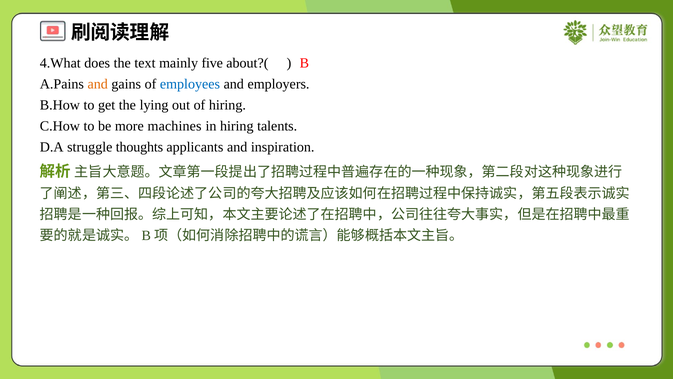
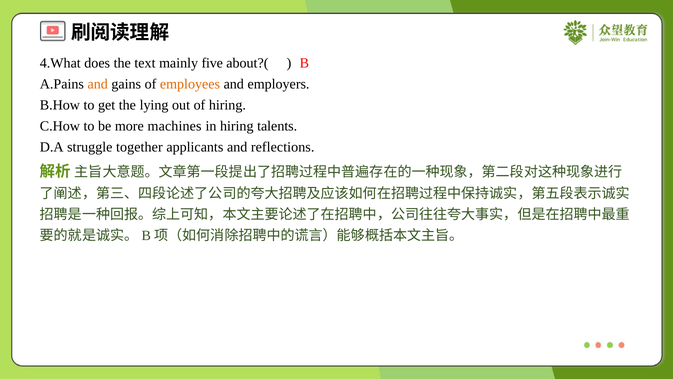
employees colour: blue -> orange (190, 84)
thoughts: thoughts -> together (139, 147)
inspiration: inspiration -> reflections (283, 147)
